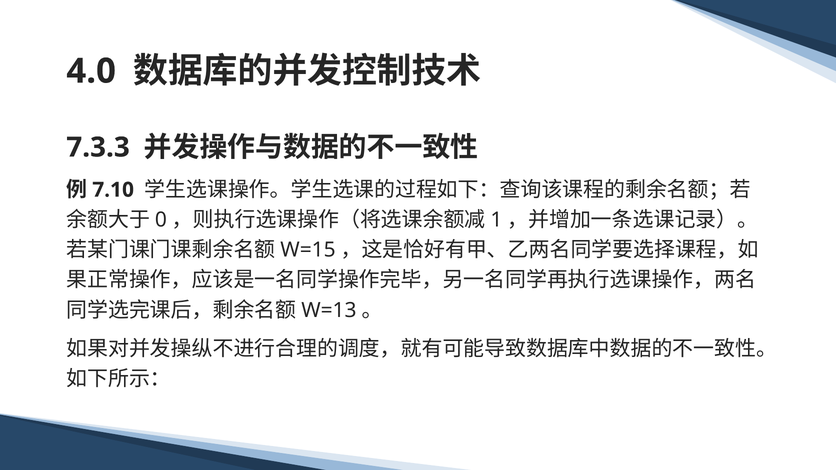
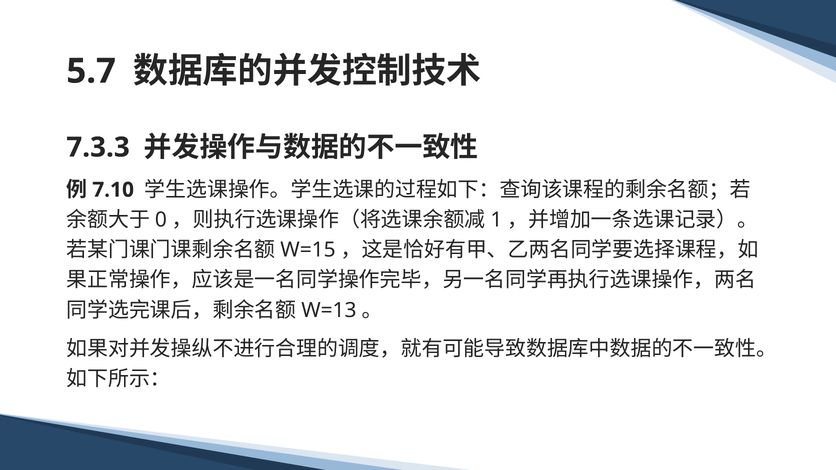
4.0: 4.0 -> 5.7 (91, 71)
